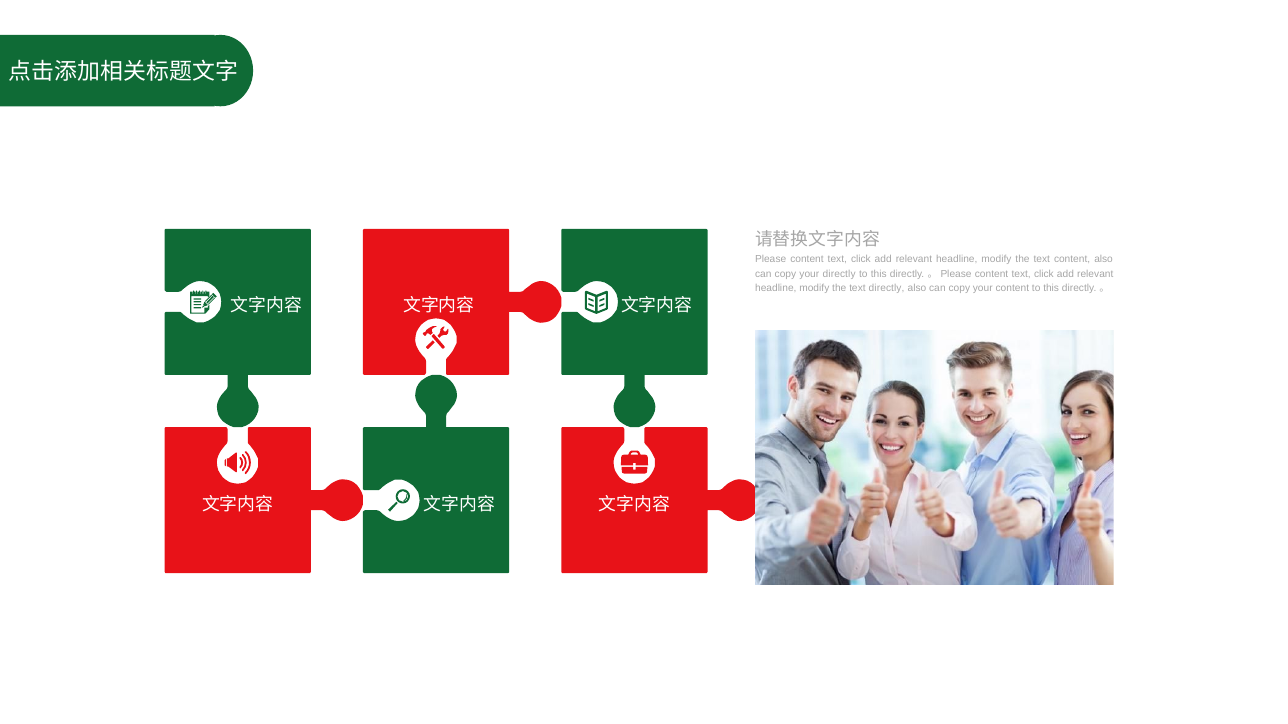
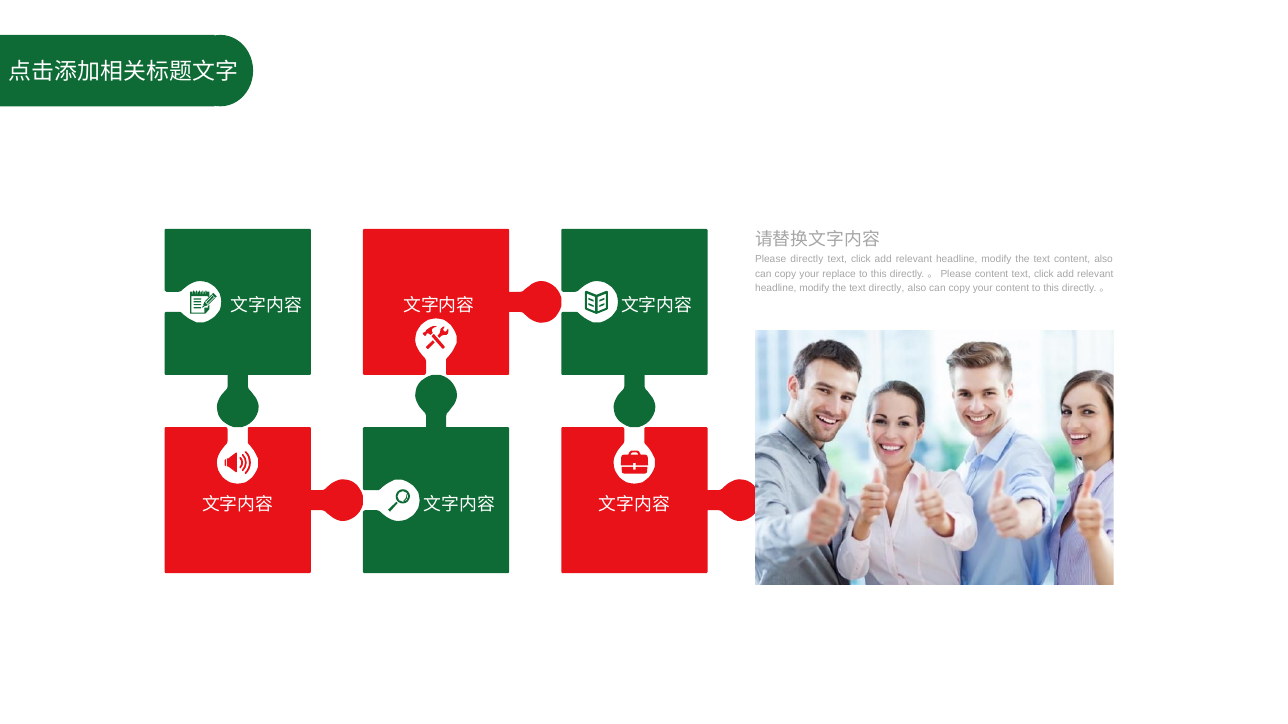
content: content -> directly (807, 259)
your directly: directly -> replace (839, 274)
